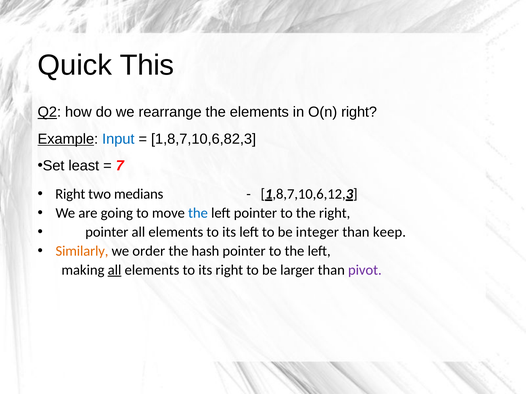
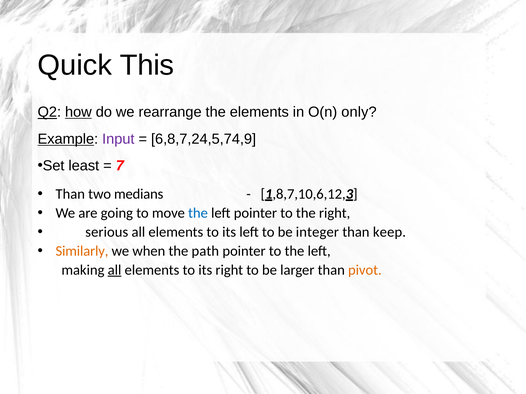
how underline: none -> present (78, 112)
O(n right: right -> only (359, 112)
Input colour: blue -> purple (118, 139)
1,8,7,10,6,82,3: 1,8,7,10,6,82,3 -> 6,8,7,24,5,74,9 (204, 139)
Right: Right -> Than (70, 194)
pointer: pointer -> serious (107, 232)
order: order -> when (149, 251)
hash: hash -> path (205, 251)
pivot colour: purple -> orange (365, 270)
